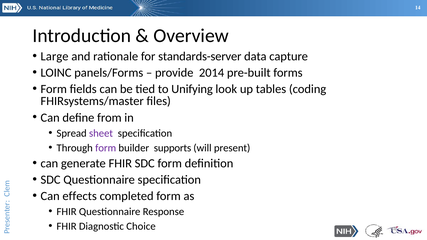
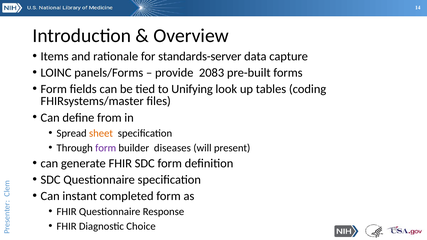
Large: Large -> Items (55, 56)
2014: 2014 -> 2083 (212, 73)
sheet colour: purple -> orange (101, 133)
supports: supports -> diseases (172, 148)
effects: effects -> instant (80, 196)
